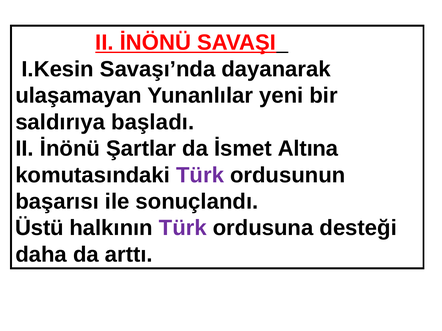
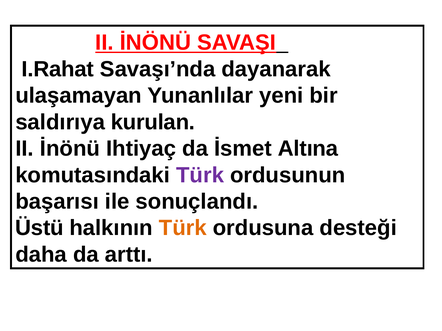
I.Kesin: I.Kesin -> I.Rahat (58, 69)
başladı: başladı -> kurulan (153, 122)
Şartlar: Şartlar -> Ihtiyaç (141, 149)
Türk colour: purple -> orange (183, 228)
